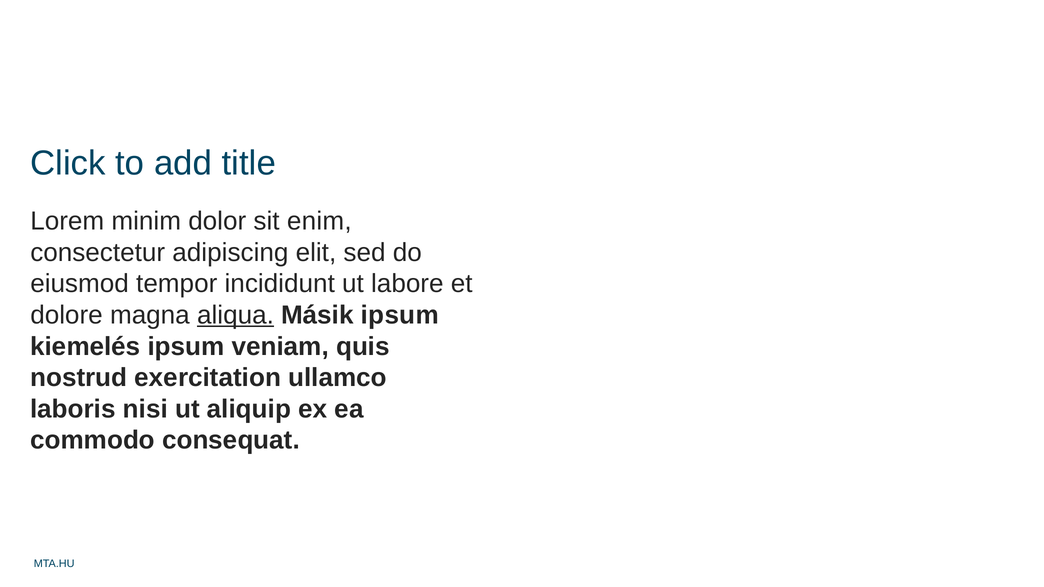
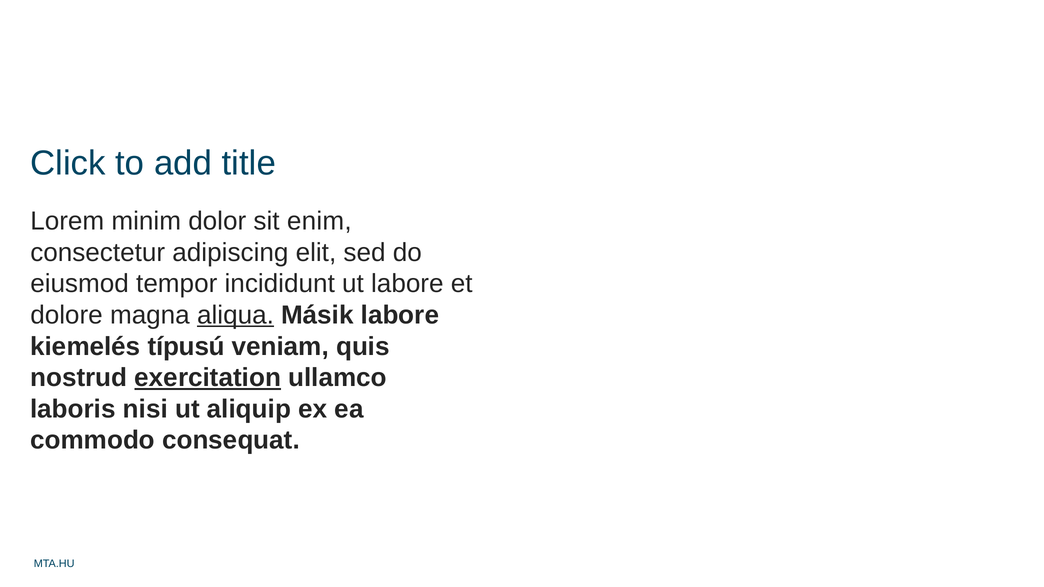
Másik ipsum: ipsum -> labore (400, 315)
kiemelés ipsum: ipsum -> típusú (186, 347)
exercitation underline: none -> present (208, 378)
